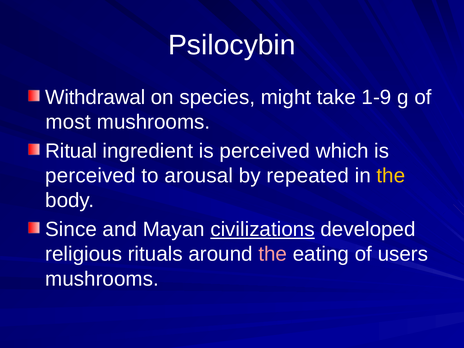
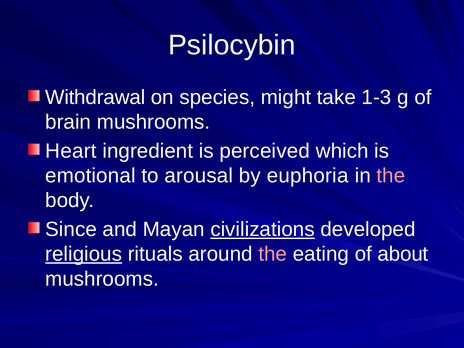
1-9: 1-9 -> 1-3 (377, 97)
most: most -> brain (68, 122)
Ritual: Ritual -> Heart (71, 151)
perceived: perceived -> emotional (90, 176)
repeated: repeated -> euphoria (308, 176)
the colour: yellow -> pink (391, 176)
religious underline: none -> present (84, 254)
users: users -> about (403, 254)
